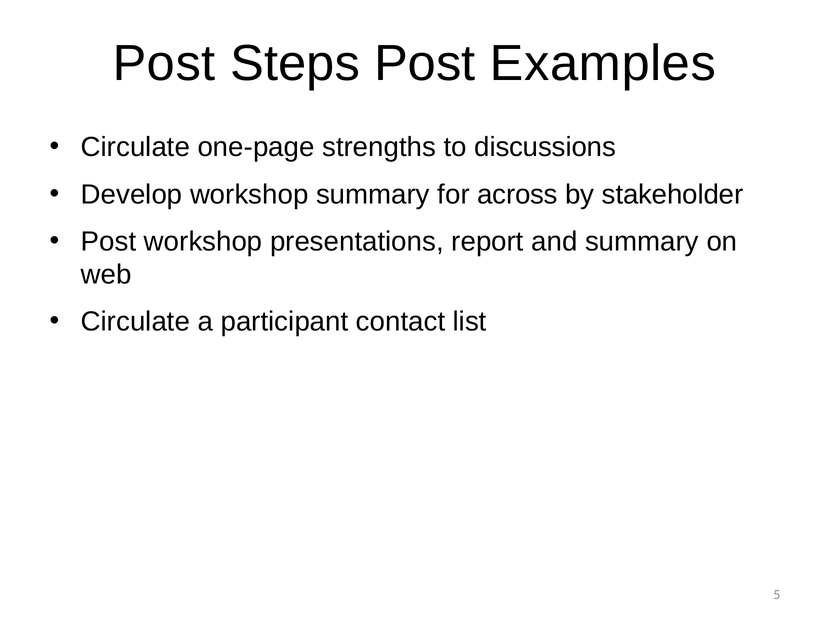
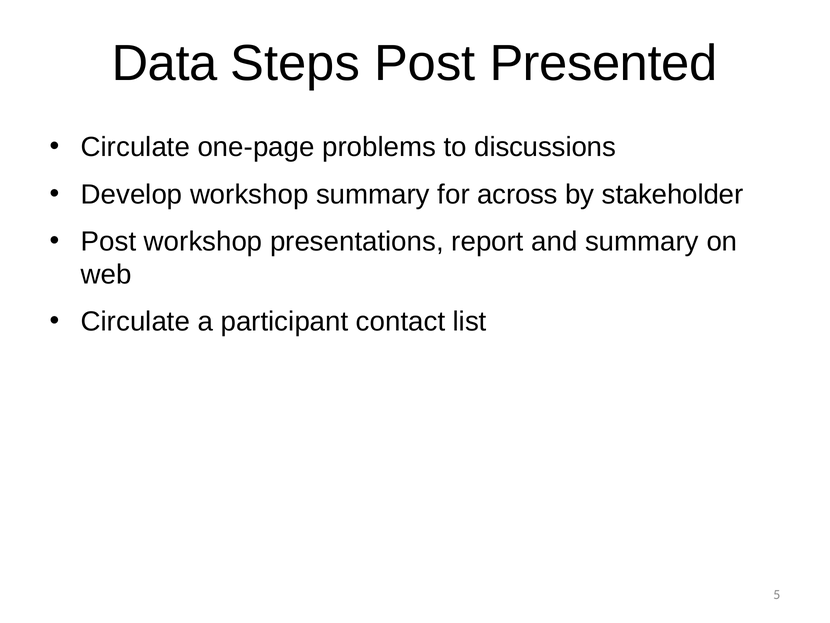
Post: Post -> Data (165, 64)
Examples: Examples -> Presented (603, 64)
strengths: strengths -> problems (379, 147)
